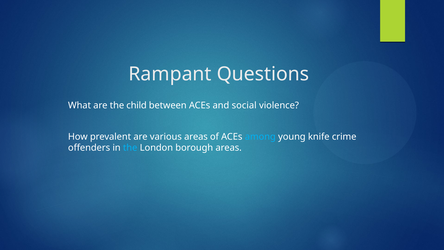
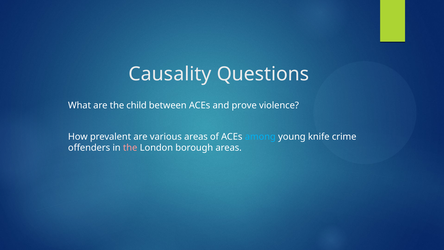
Rampant: Rampant -> Causality (170, 74)
social: social -> prove (244, 105)
the colour: light blue -> pink (130, 148)
